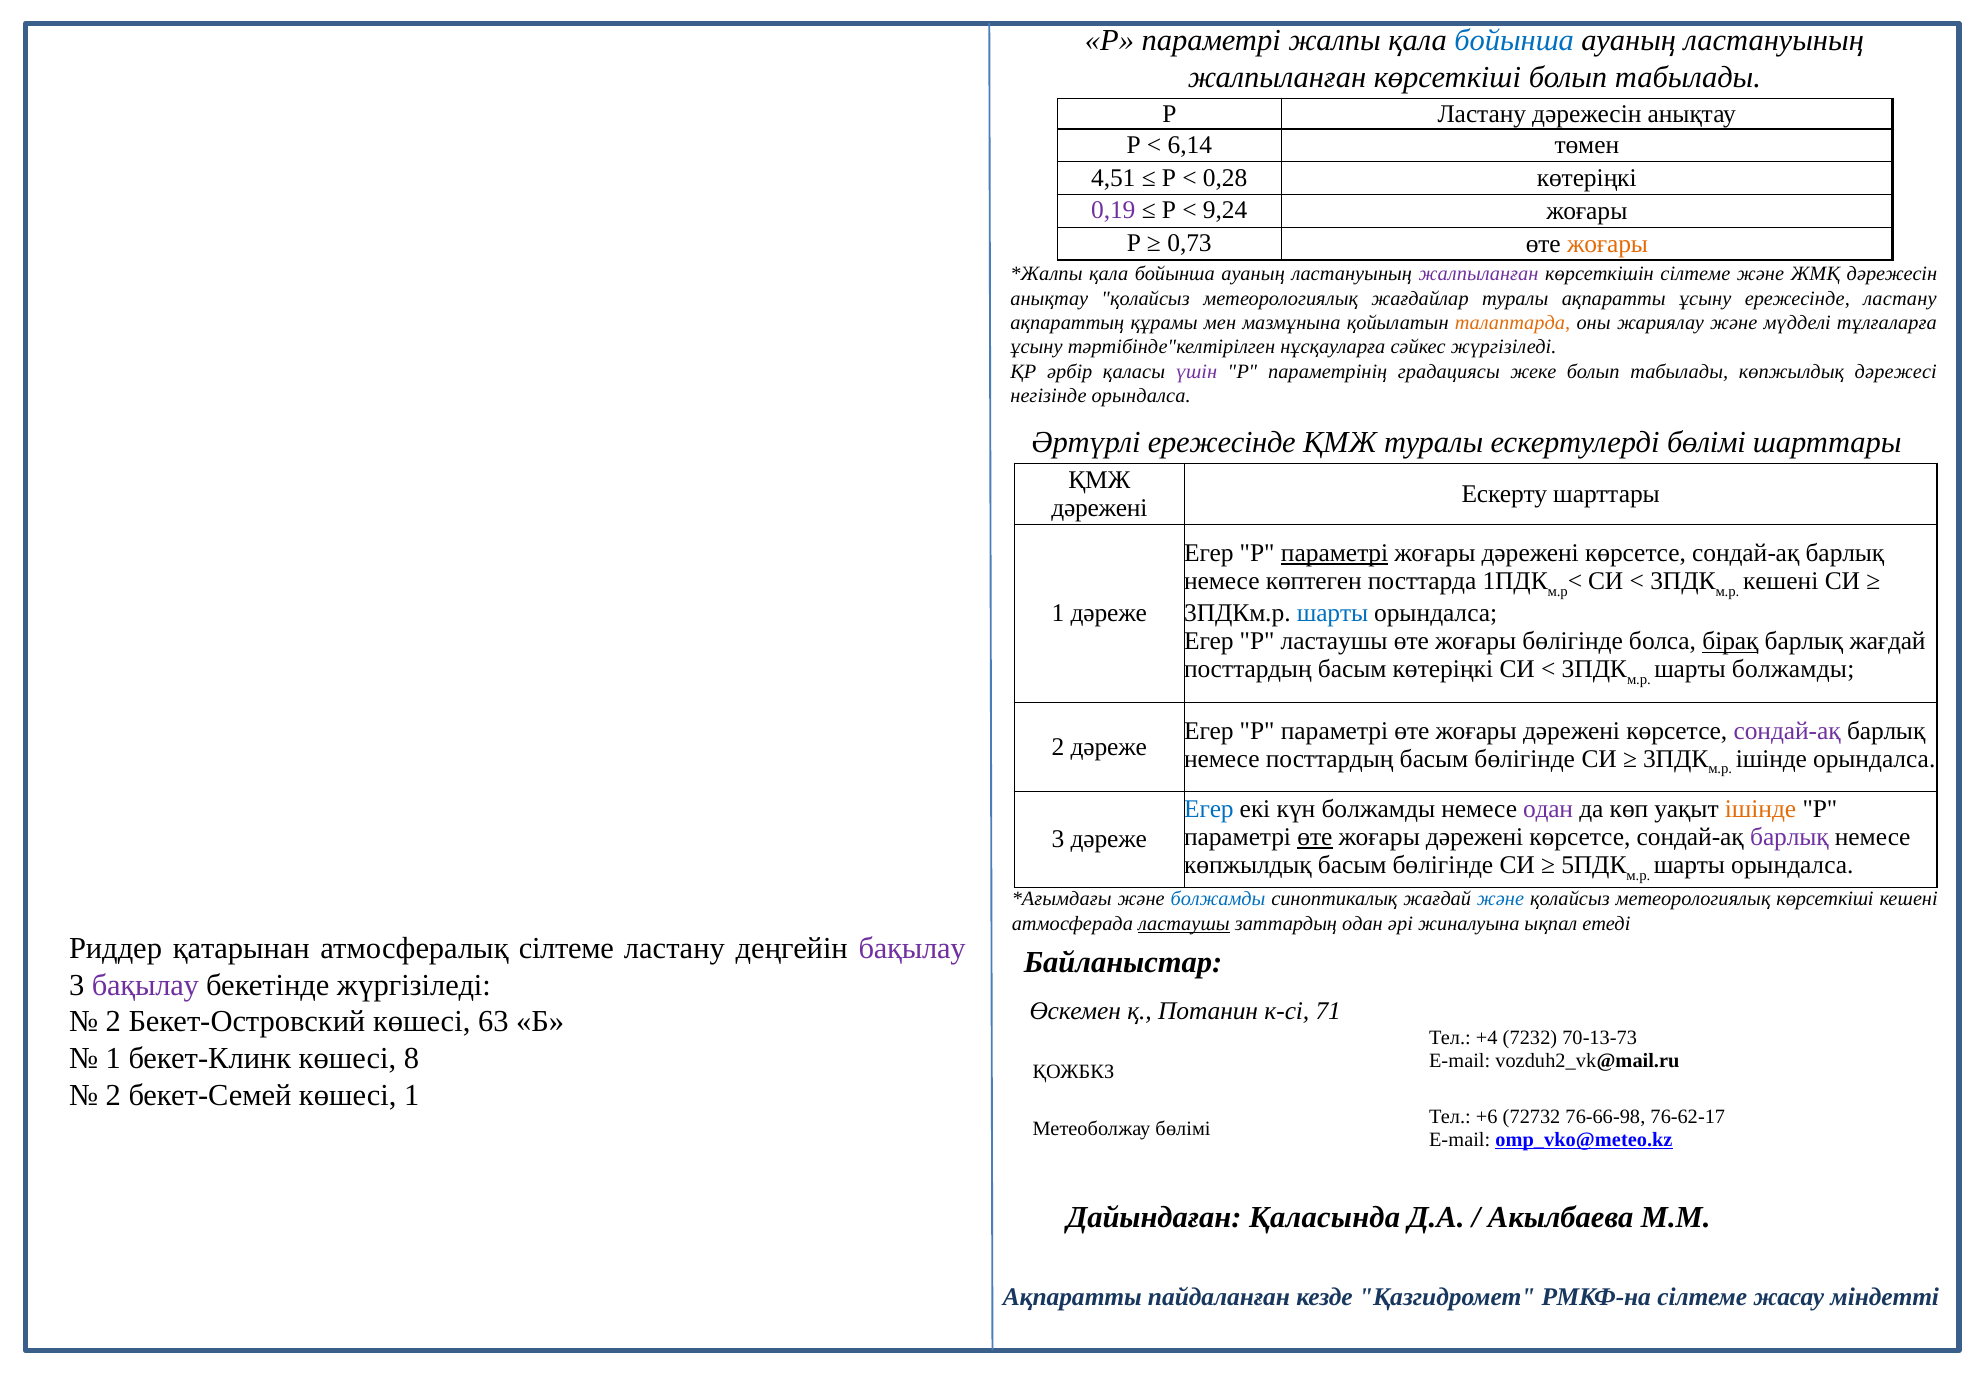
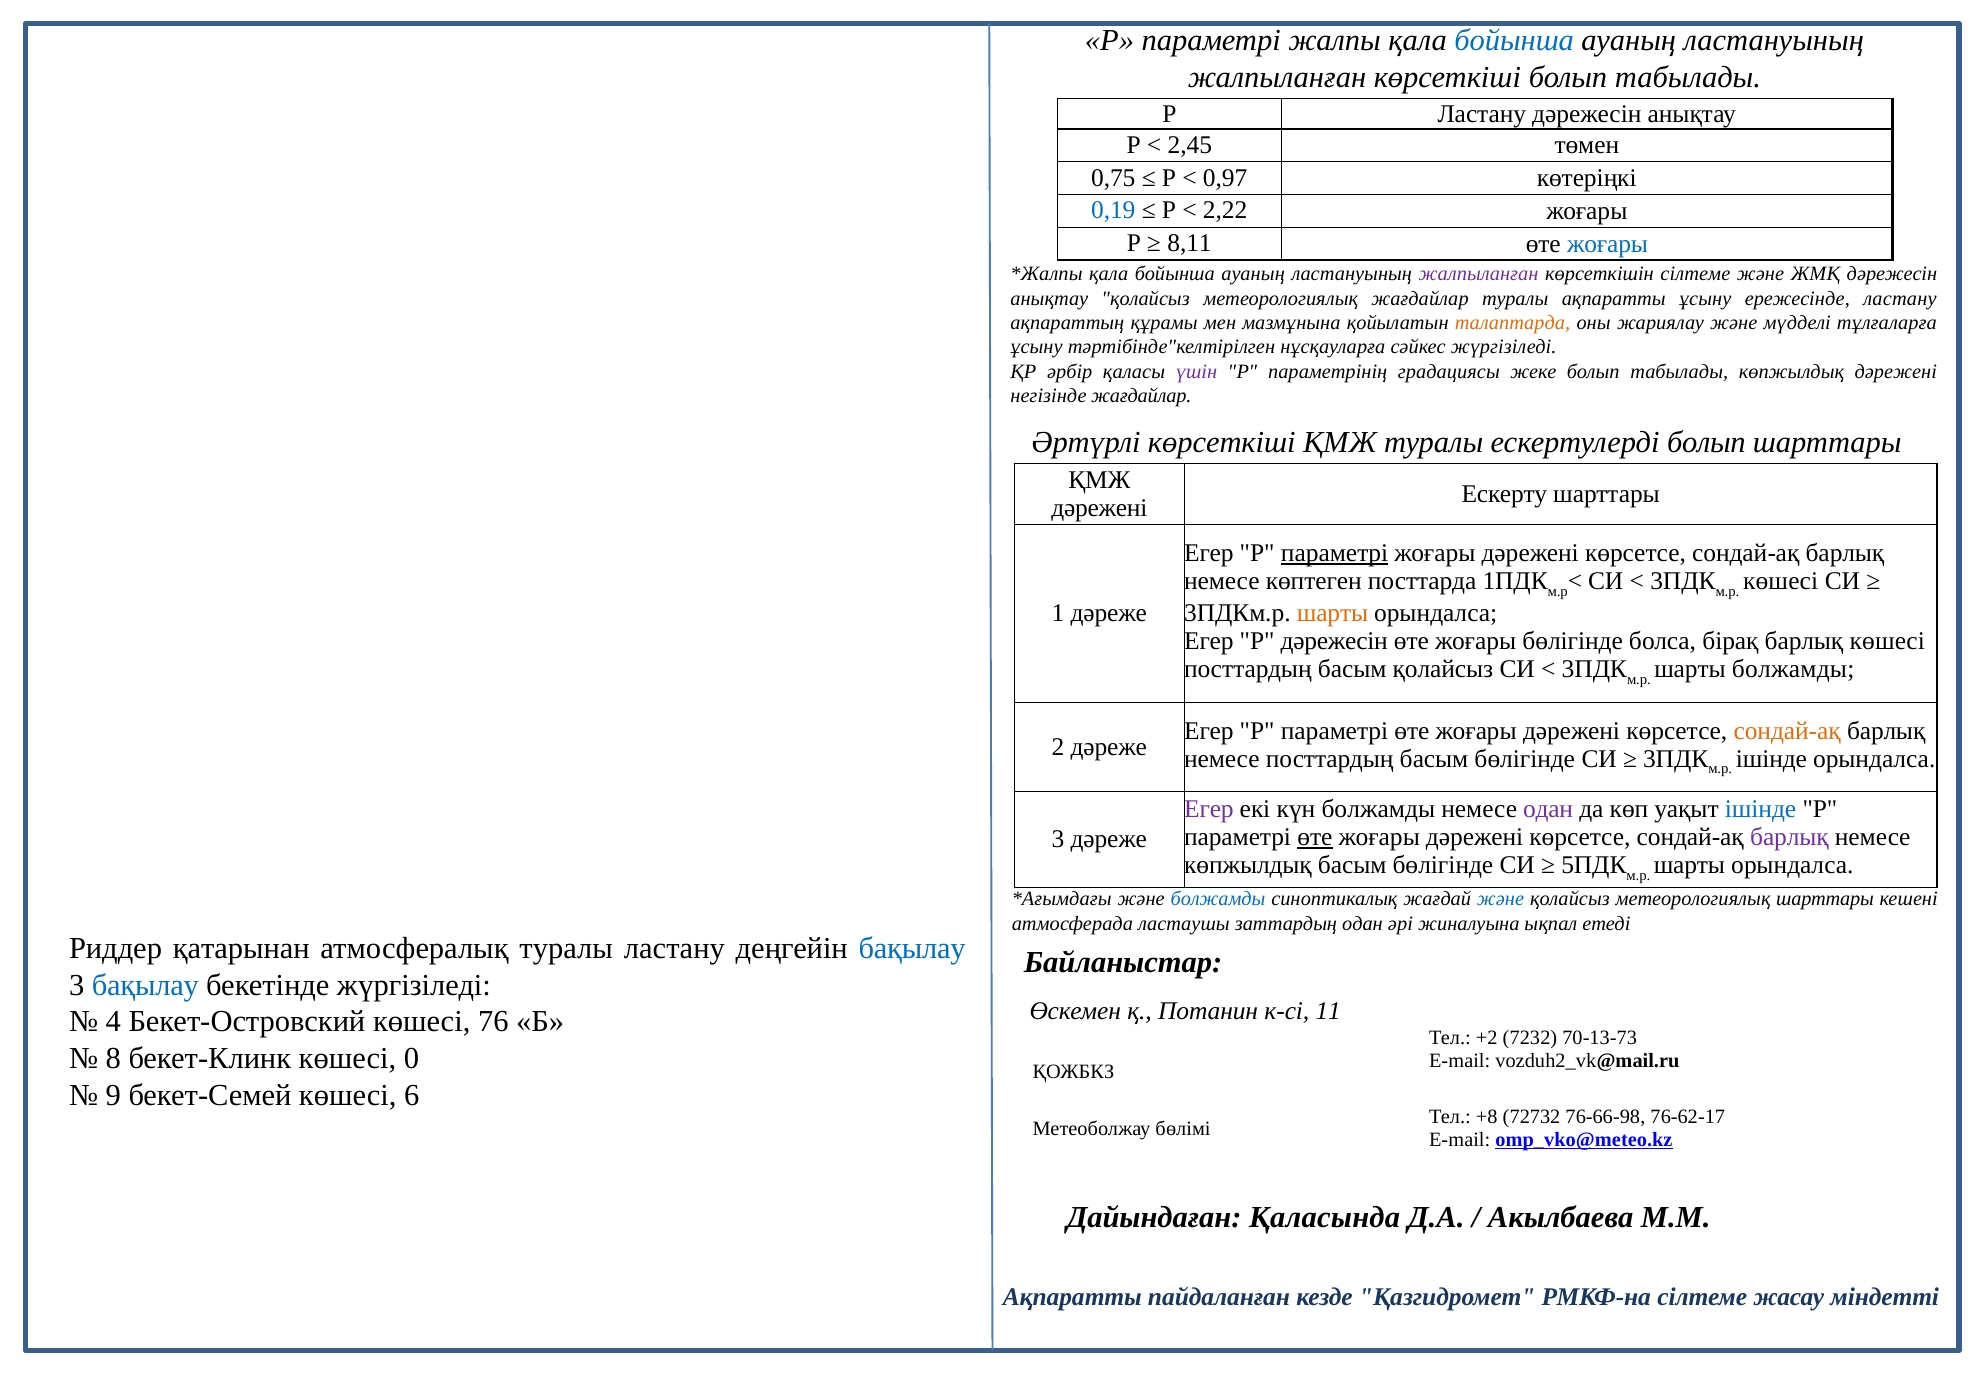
6,14: 6,14 -> 2,45 (1190, 145)
4,51: 4,51 -> 0,75 (1113, 178)
0,28: 0,28 -> 0,97 (1225, 178)
0,19 colour: purple -> blue (1113, 211)
9,24: 9,24 -> 2,22 (1225, 211)
0,73: 0,73 -> 8,11 (1190, 243)
жоғары colour: orange -> blue (1608, 244)
көпжылдық дәрежесі: дәрежесі -> дәрежені (1896, 372)
негізінде орындалса: орындалса -> жағдайлар (1141, 396)
Әртүрлі ережесінде: ережесінде -> көрсеткіші (1222, 442)
ескертулерді бөлімі: бөлімі -> болып (1706, 442)
кешені: кешені -> көшесі (1781, 581)
шарты colour: blue -> orange (1333, 613)
P ластаушы: ластаушы -> дәрежесін (1334, 642)
бірақ underline: present -> none (1730, 642)
барлық жағдай: жағдай -> көшесі (1887, 642)
басым көтеріңкі: көтеріңкі -> қолайсыз (1443, 670)
сондай-ақ colour: purple -> orange (1787, 731)
Егер colour: blue -> purple (1209, 809)
ішінде colour: orange -> blue (1761, 809)
метеорологиялық көрсеткіші: көрсеткіші -> шарттары (1825, 899)
ластаушы underline: present -> none (1184, 924)
атмосфералық сілтеме: сілтеме -> туралы (566, 949)
бақылау colour: purple -> blue (912, 949)
бақылау colour: purple -> blue (145, 985)
71: 71 -> 11 (1328, 1011)
2: 2 -> 4 (113, 1022)
63: 63 -> 76 (493, 1022)
+4: +4 -> +2 (1487, 1038)
1: 1 -> 8 (113, 1059)
8: 8 -> 0 (411, 1059)
2: 2 -> 9 (113, 1095)
көшесі 1: 1 -> 6 (412, 1095)
+6: +6 -> +8 (1487, 1117)
